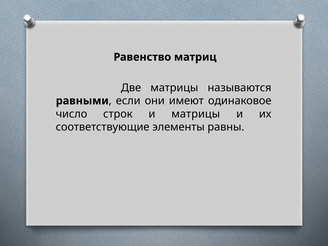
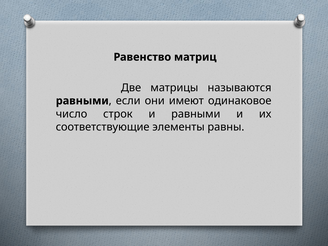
и матрицы: матрицы -> равными (196, 114)
